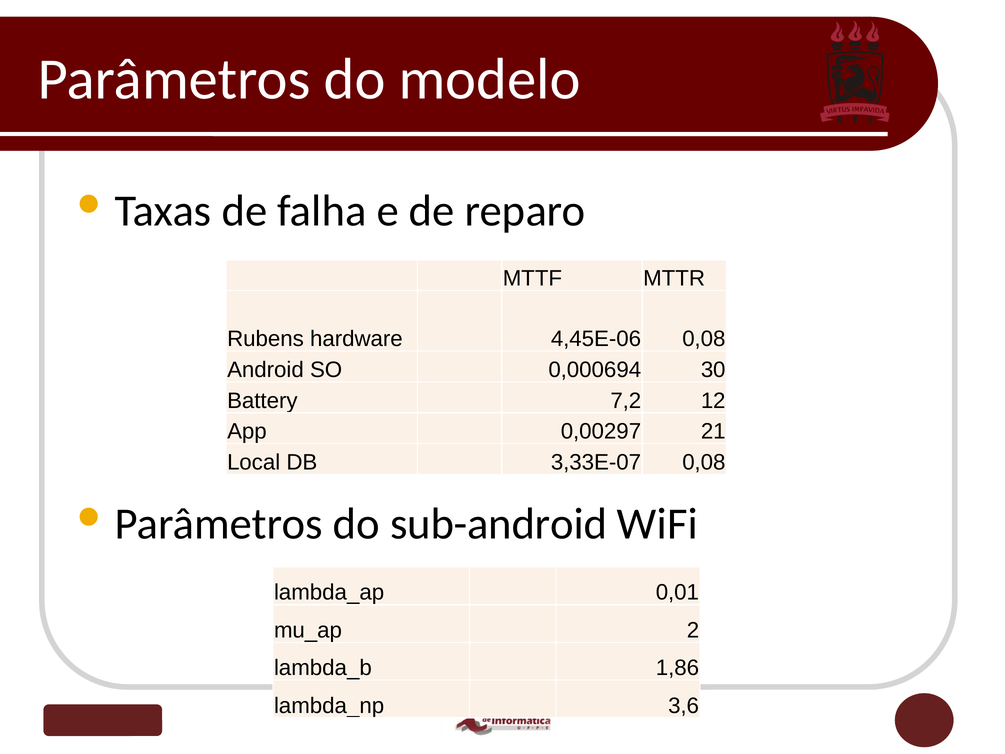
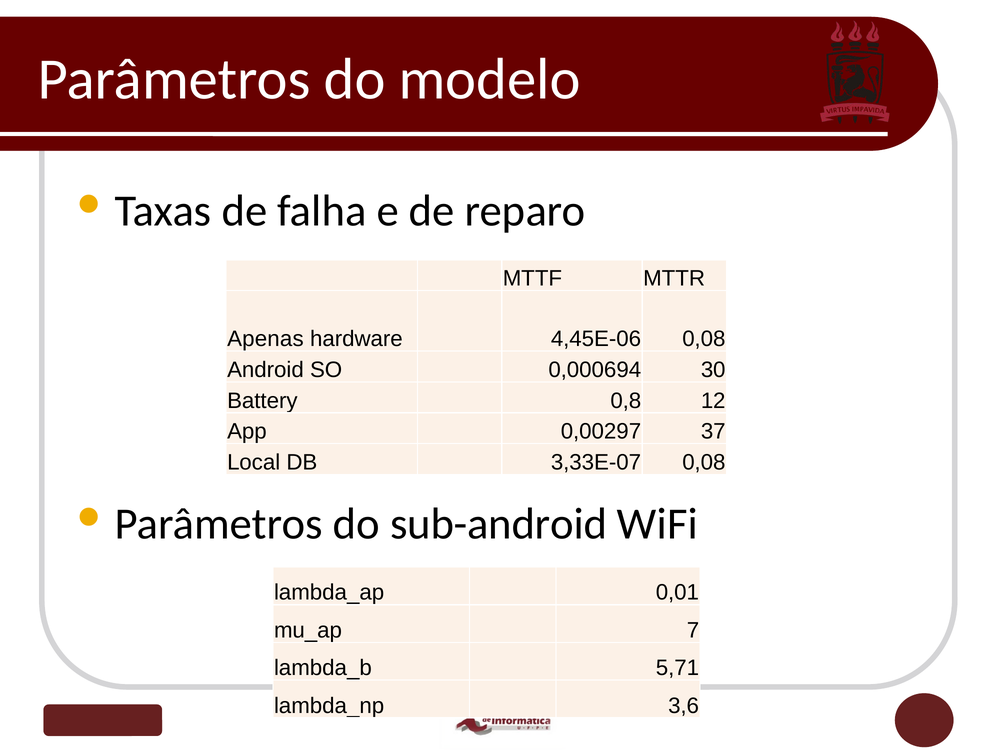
Rubens: Rubens -> Apenas (265, 339)
7,2: 7,2 -> 0,8 (626, 401)
21: 21 -> 37 (713, 431)
2: 2 -> 7 (693, 630)
1,86: 1,86 -> 5,71 (677, 668)
